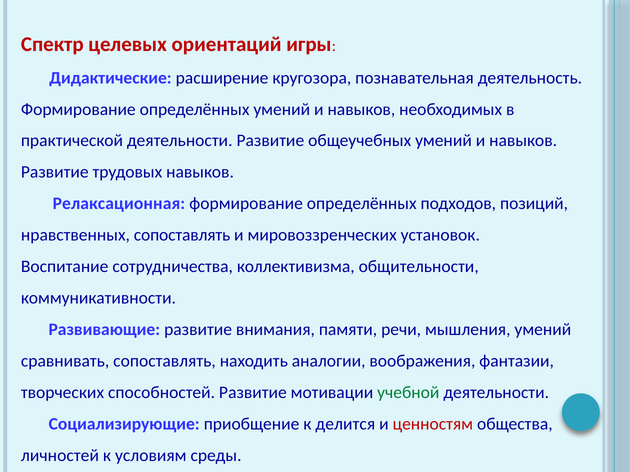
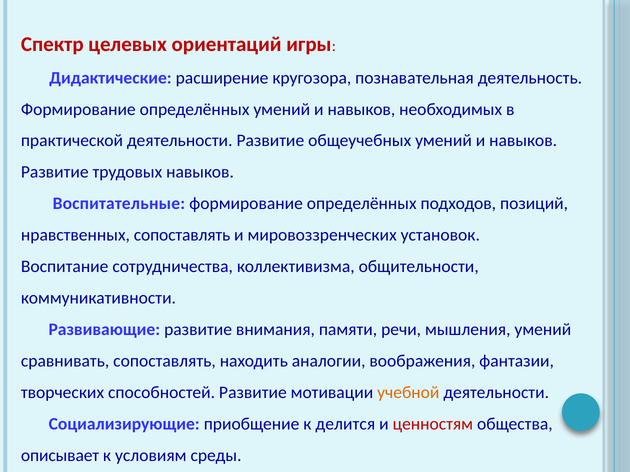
Релаксационная: Релаксационная -> Воспитательные (119, 204)
учебной colour: green -> orange (408, 393)
личностей: личностей -> описывает (60, 456)
